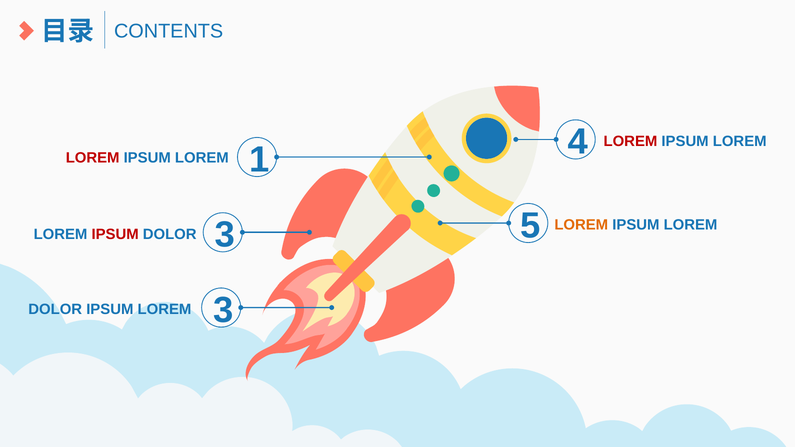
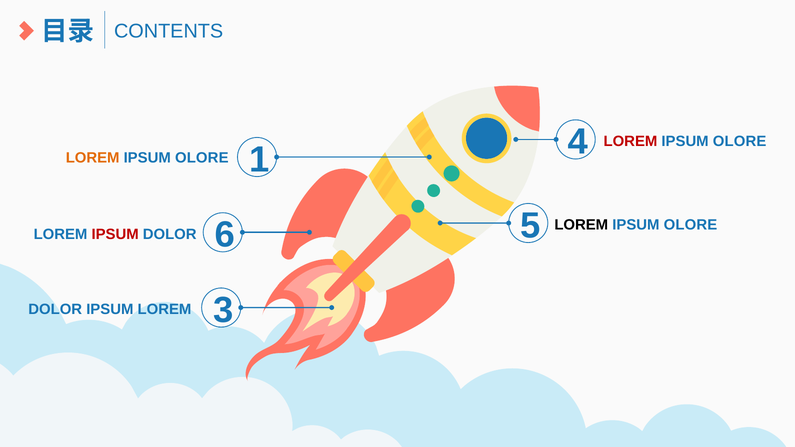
LOREM: LOREM -> OLORE (740, 141)
LOREM colour: red -> orange (93, 158)
LOREM: LOREM -> OLORE (202, 158)
LOREM colour: orange -> black (581, 225)
LOREM: LOREM -> OLORE (690, 225)
DOLOR 3: 3 -> 6 (225, 235)
